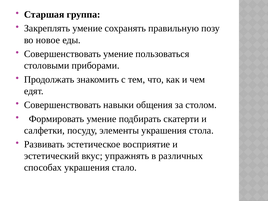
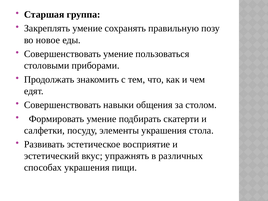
стало: стало -> пищи (124, 168)
